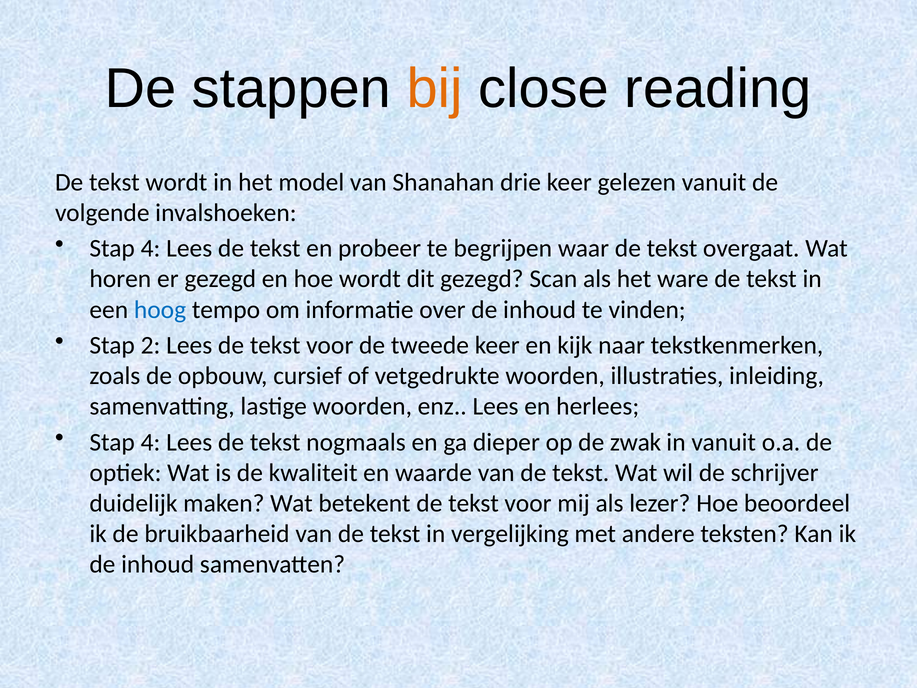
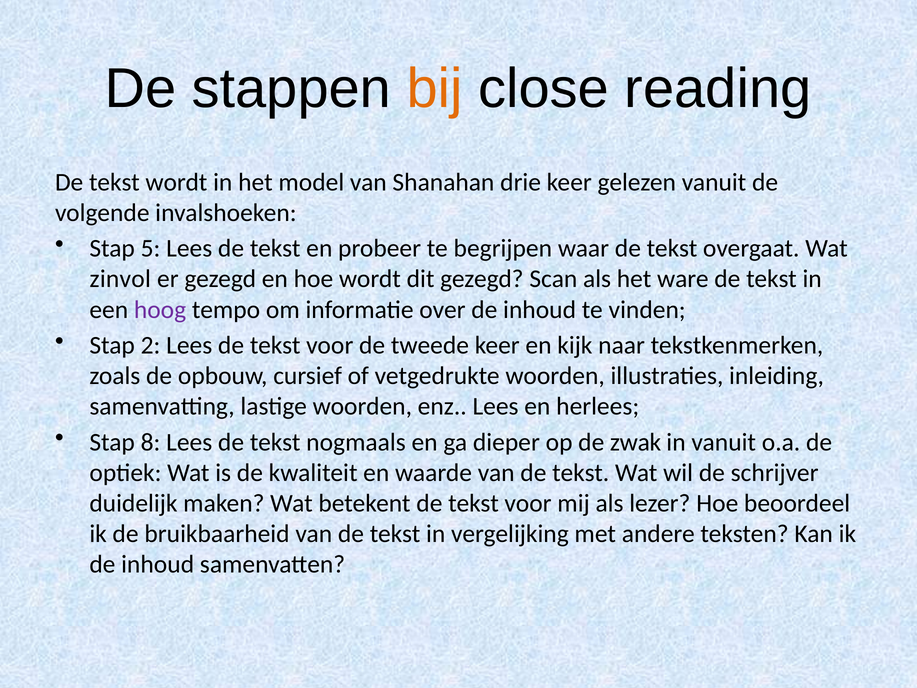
4: 4 -> 5 (151, 248)
horen: horen -> zinvol (120, 279)
hoog colour: blue -> purple (160, 310)
4: 4 -> 8 (151, 442)
